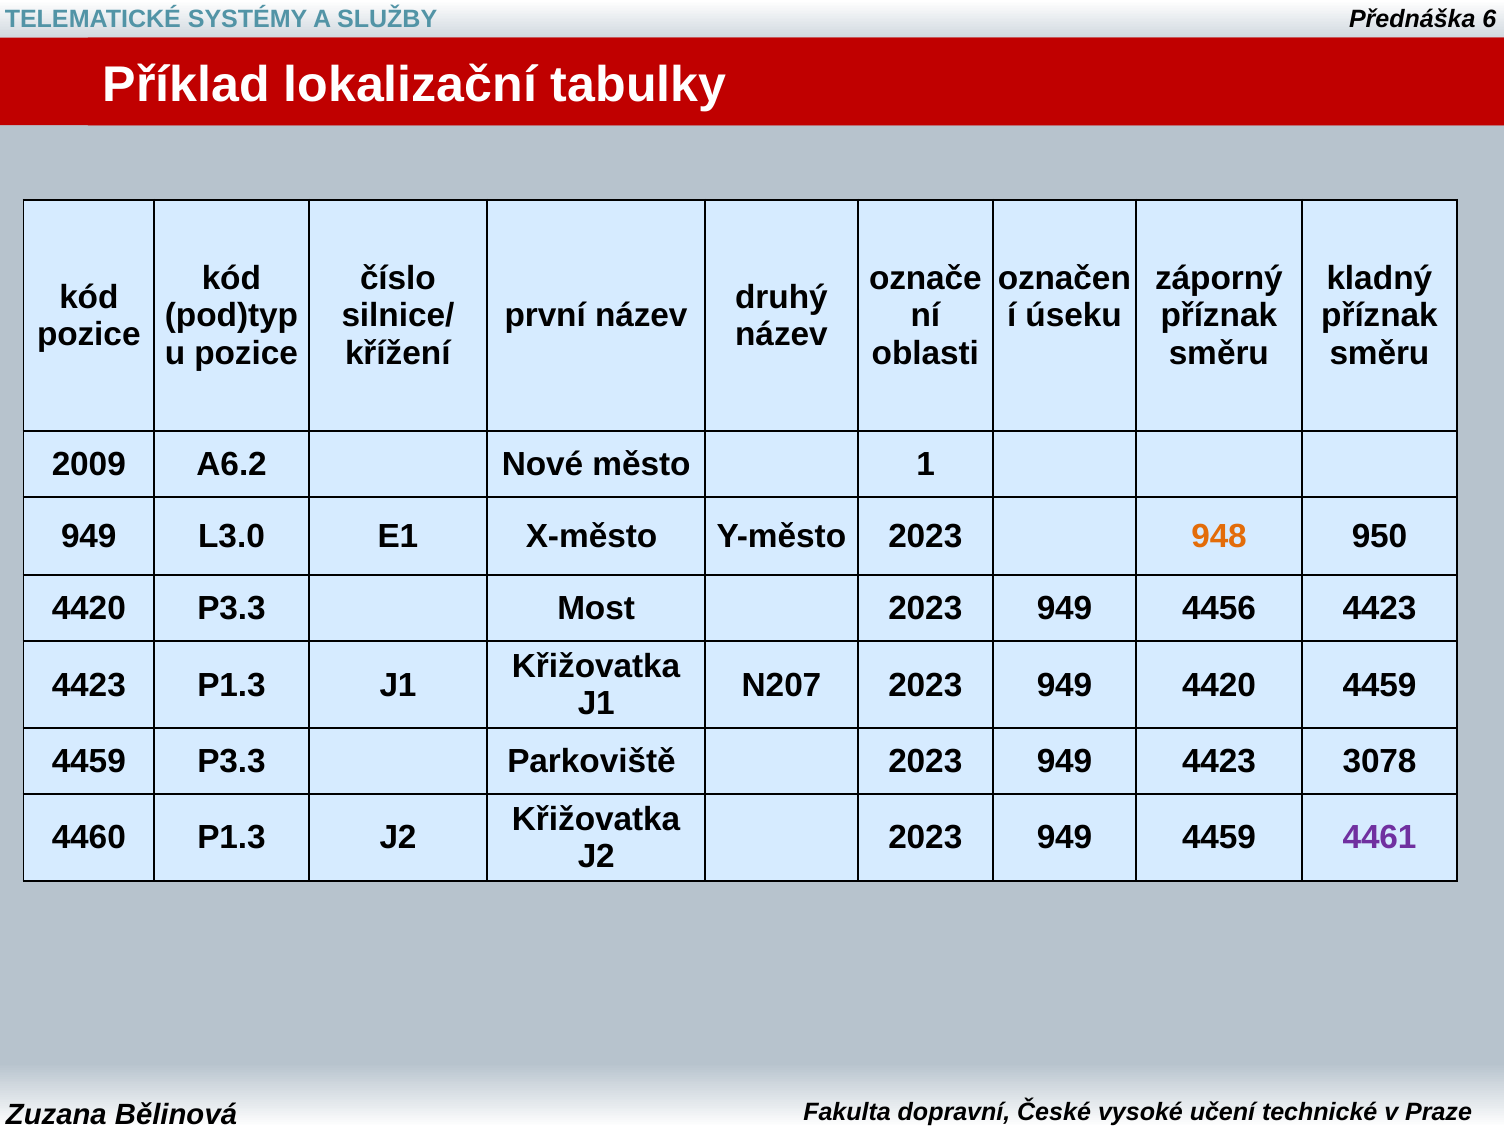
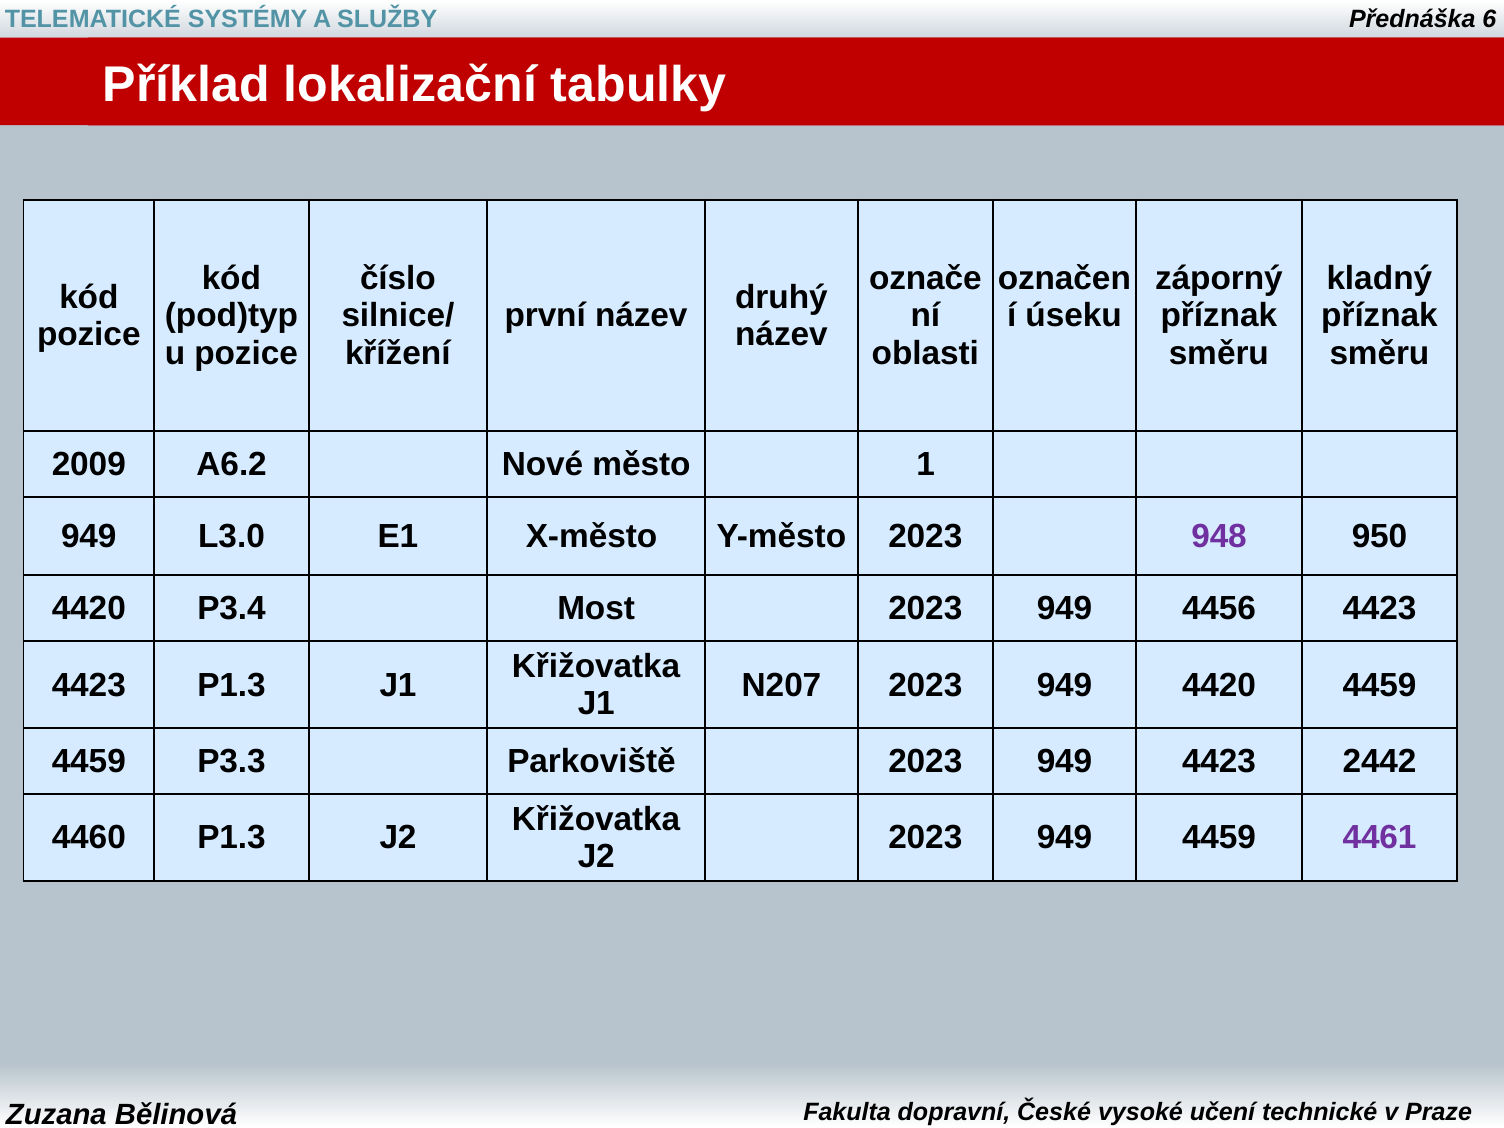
948 colour: orange -> purple (1219, 536)
4420 P3.3: P3.3 -> P3.4 (232, 609)
3078: 3078 -> 2442 (1380, 761)
